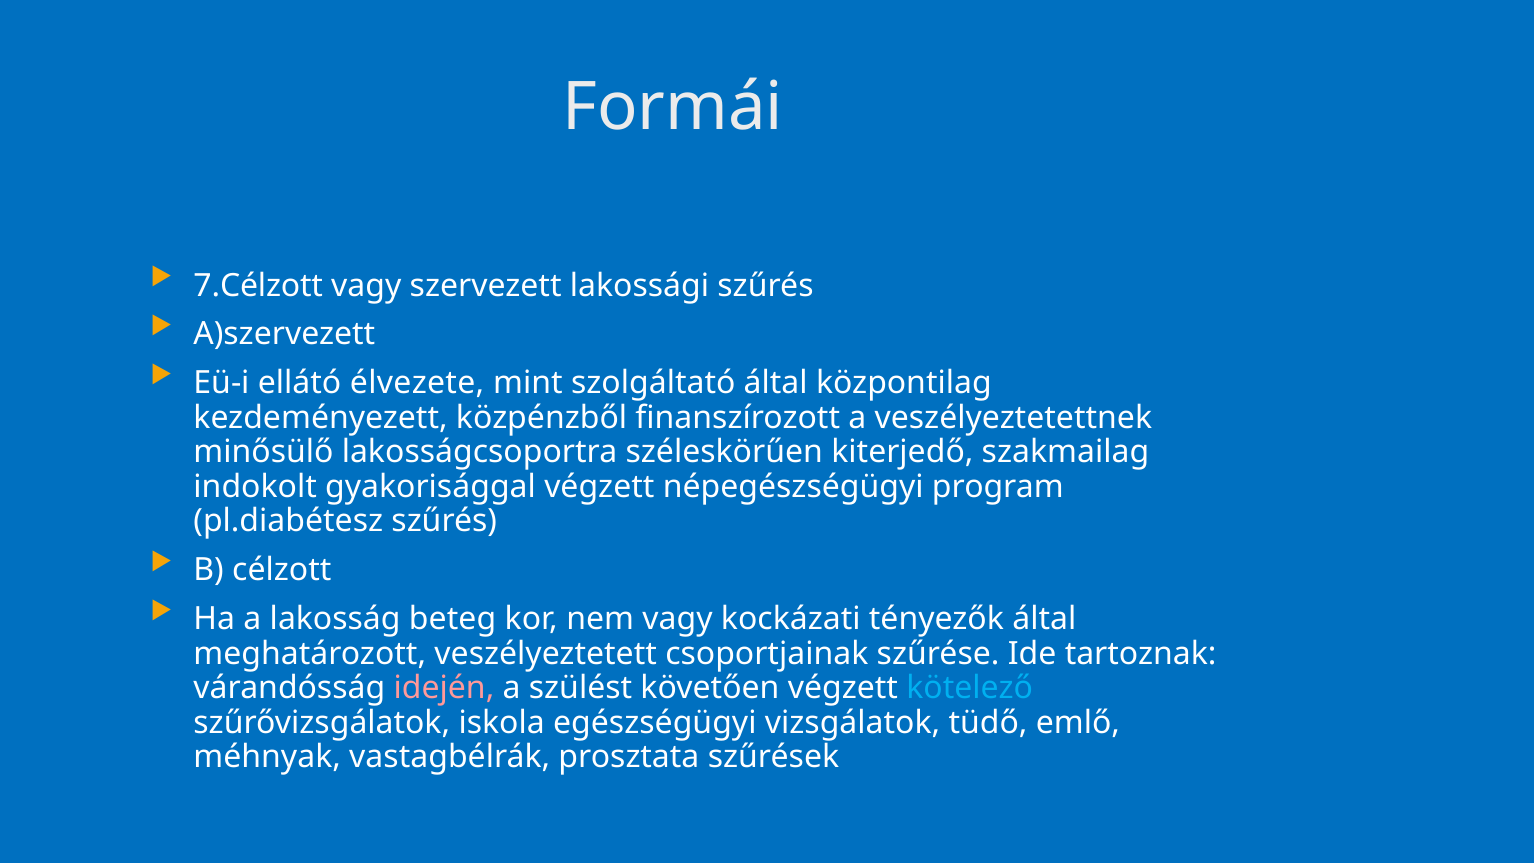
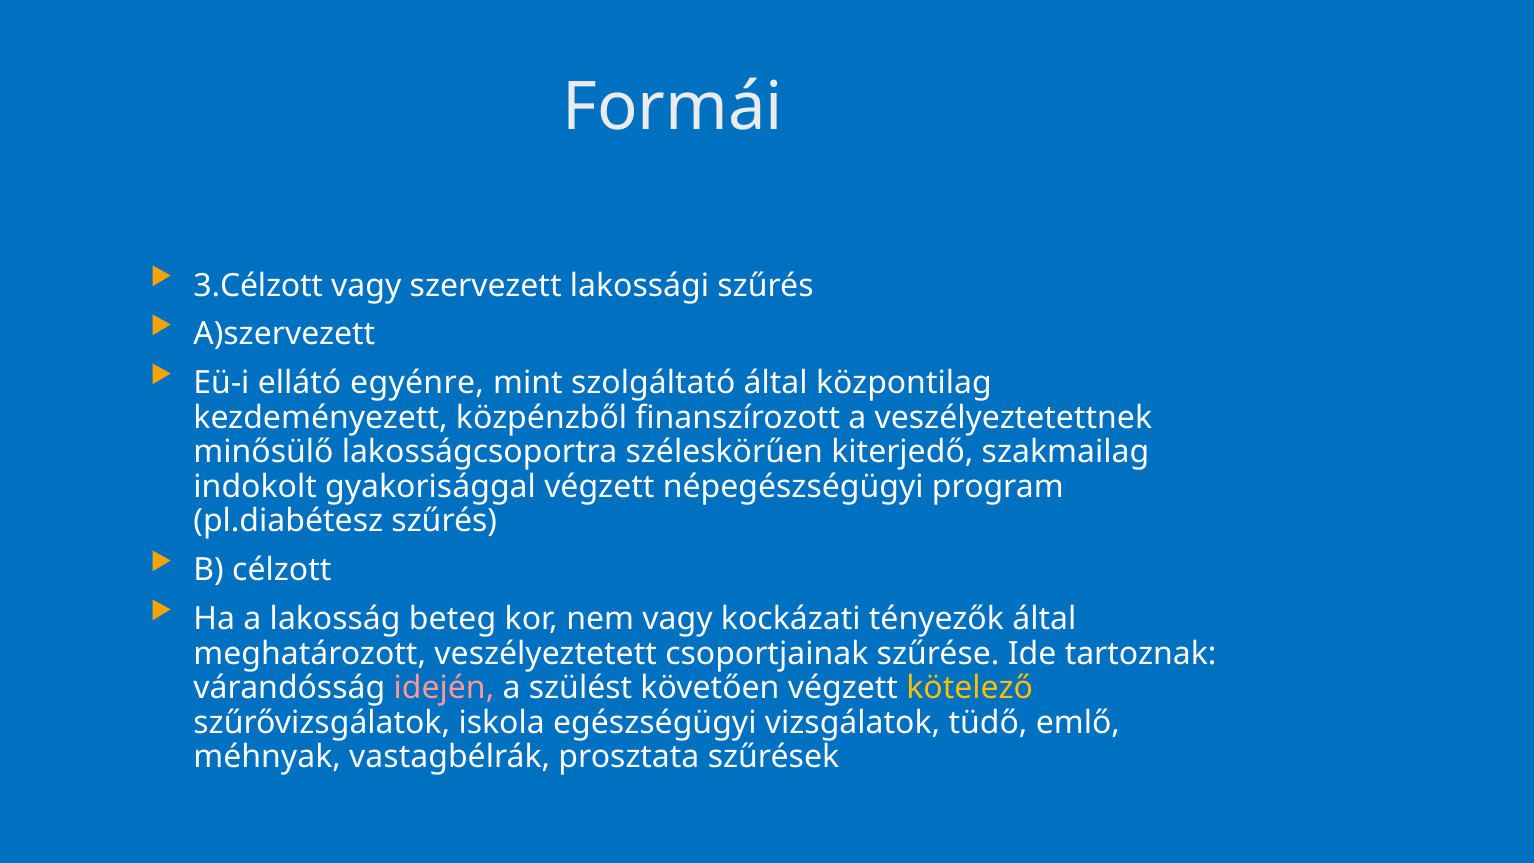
7.Célzott: 7.Célzott -> 3.Célzott (258, 285)
élvezete: élvezete -> egyénre (417, 383)
kötelező colour: light blue -> yellow (970, 688)
